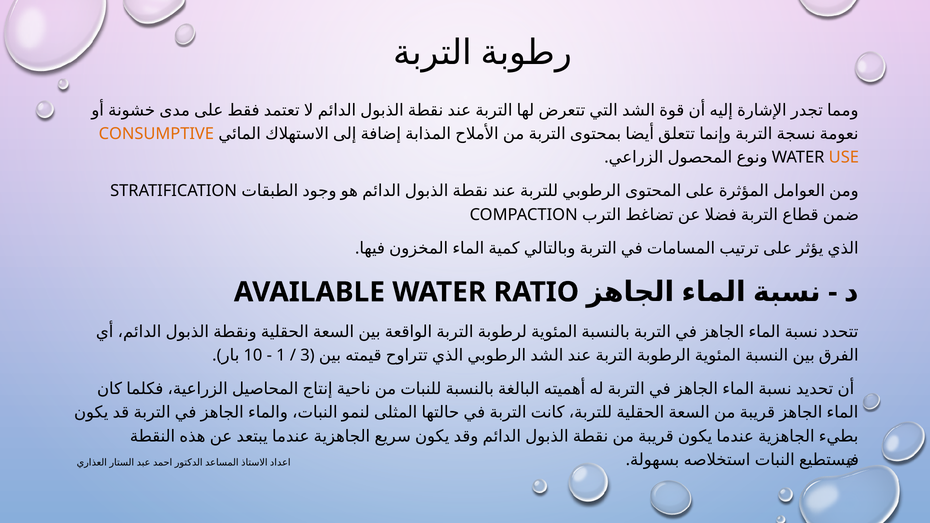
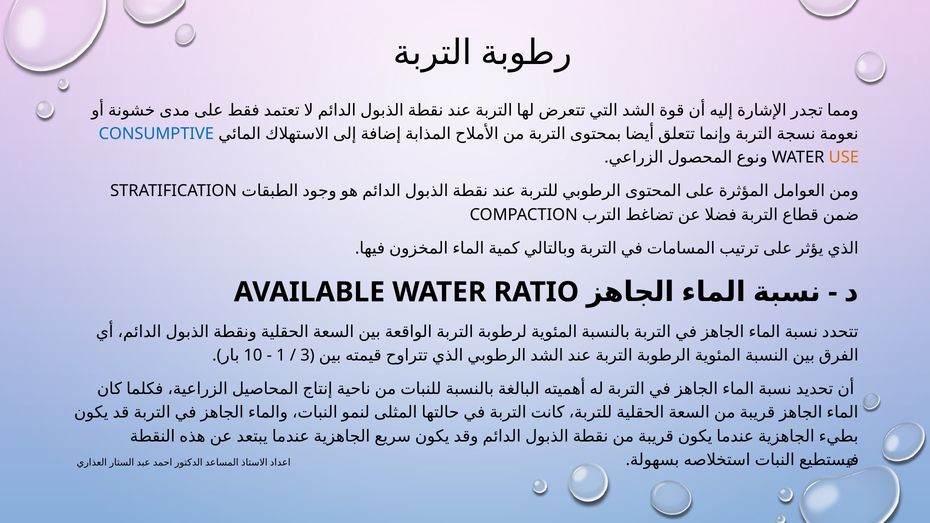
CONSUMPTIVE colour: orange -> blue (156, 134)
